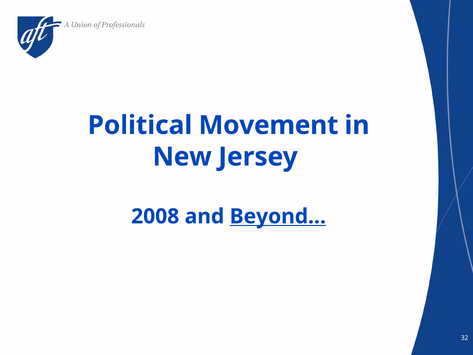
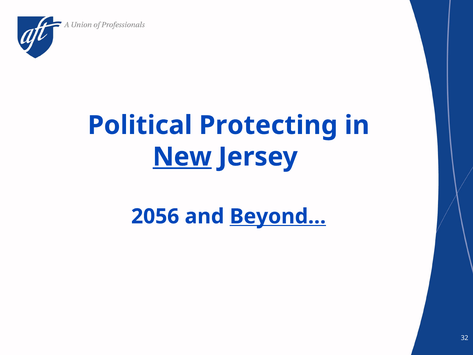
Movement: Movement -> Protecting (268, 125)
New underline: none -> present (182, 157)
2008: 2008 -> 2056 (155, 216)
